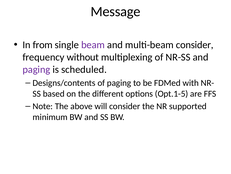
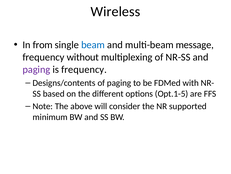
Message: Message -> Wireless (115, 12)
beam colour: purple -> blue (93, 45)
multi-beam consider: consider -> message (195, 45)
is scheduled: scheduled -> frequency (84, 69)
